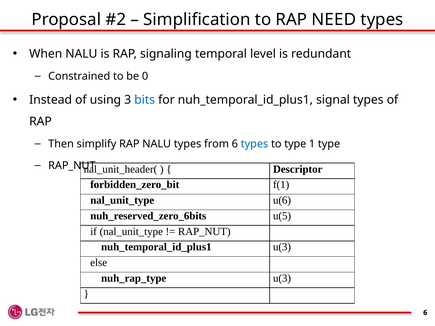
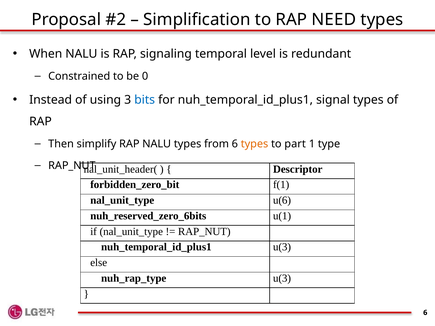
types colour: blue -> orange (255, 144)
to type: type -> part (295, 144)
u(5: u(5 -> u(1 (282, 216)
